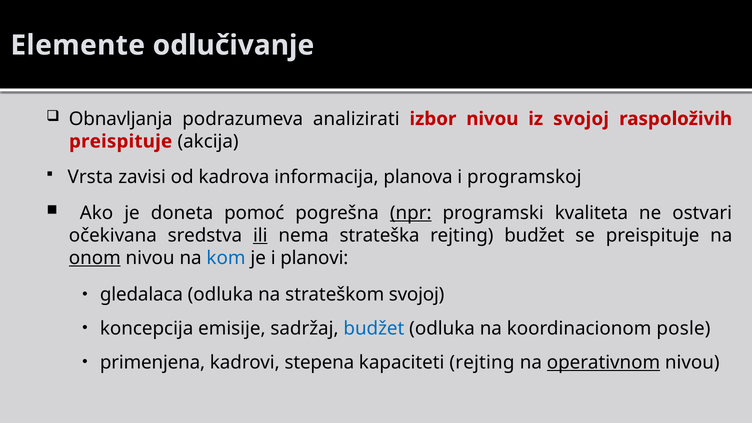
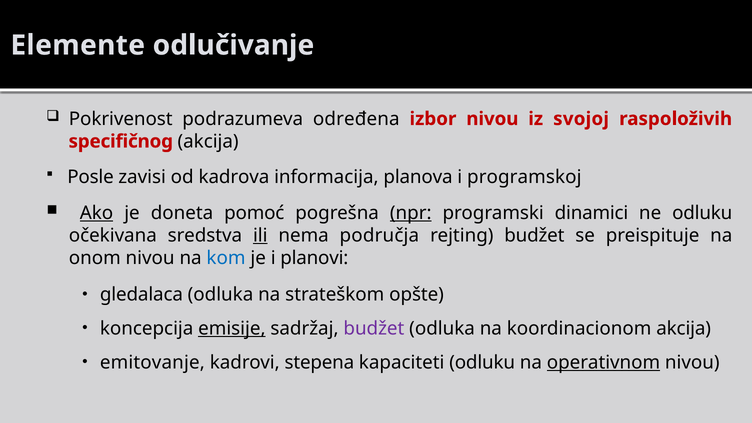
Obnavljanja: Obnavljanja -> Pokrivenost (121, 119)
analizirati: analizirati -> određena (356, 119)
preispituje: preispituje -> specifičnog (121, 141)
Vrsta: Vrsta -> Posle (91, 177)
Ako underline: none -> present (97, 213)
kvaliteta: kvaliteta -> dinamici (592, 213)
ne ostvari: ostvari -> odluku (702, 213)
strateška: strateška -> područja (379, 235)
onom underline: present -> none (95, 258)
strateškom svojoj: svojoj -> opšte (417, 295)
emisije underline: none -> present (232, 329)
budžet colour: blue -> purple (374, 329)
koordinacionom posle: posle -> akcija (684, 329)
primenjena: primenjena -> emitovanje (152, 362)
kapaciteti rejting: rejting -> odluku (482, 362)
